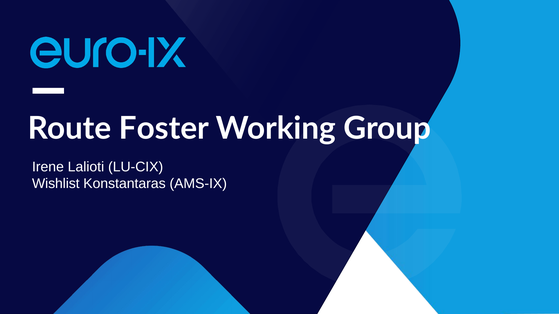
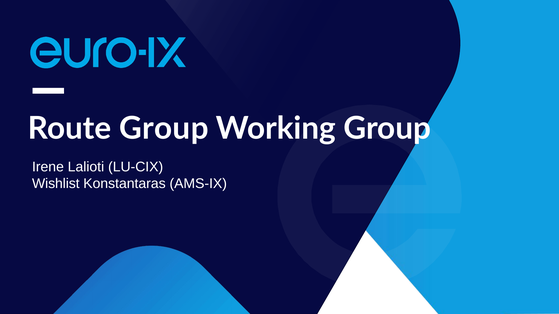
Route Foster: Foster -> Group (164, 129)
